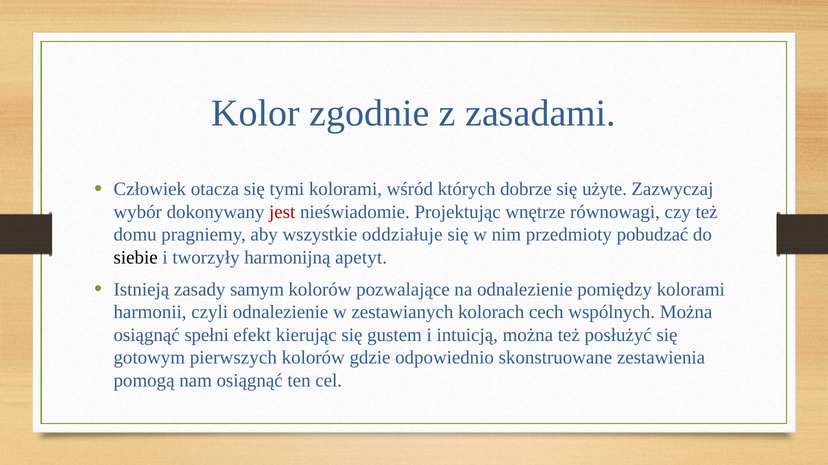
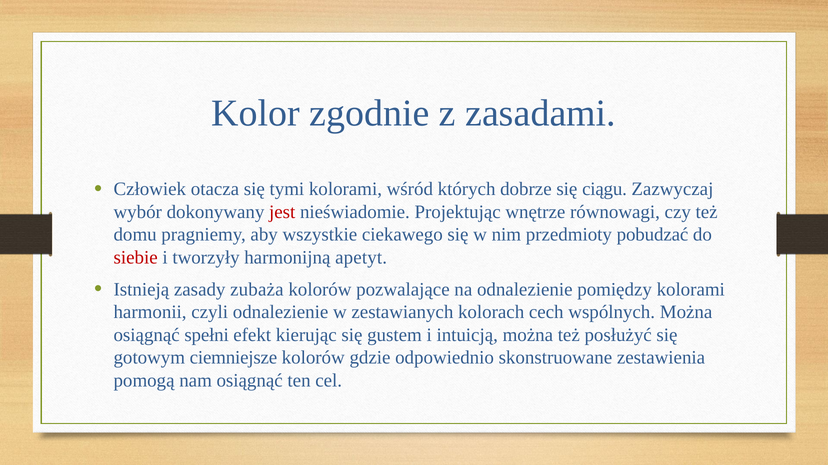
użyte: użyte -> ciągu (605, 189)
oddziałuje: oddziałuje -> ciekawego (402, 235)
siebie colour: black -> red (136, 258)
samym: samym -> zubaża (257, 290)
pierwszych: pierwszych -> ciemniejsze (233, 358)
